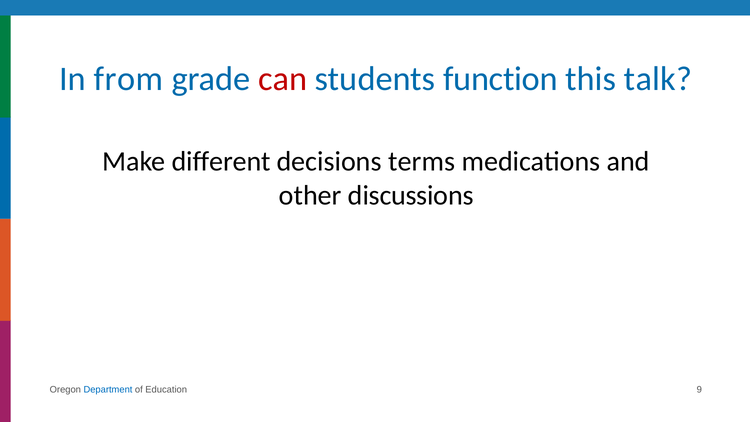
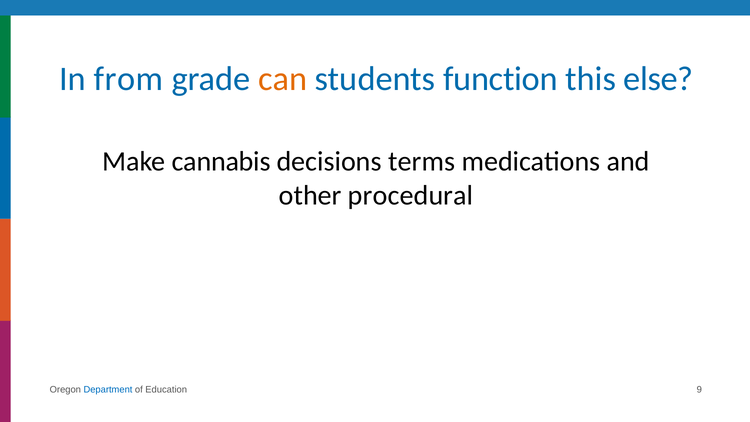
can colour: red -> orange (283, 79)
talk: talk -> else (658, 79)
different: different -> cannabis (221, 162)
discussions: discussions -> procedural (411, 195)
